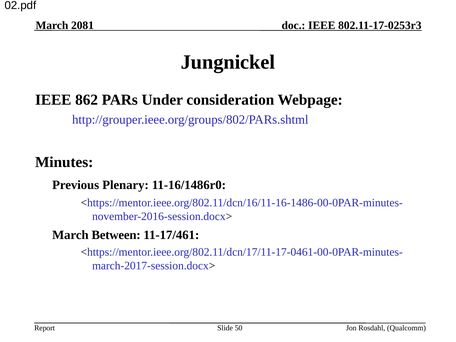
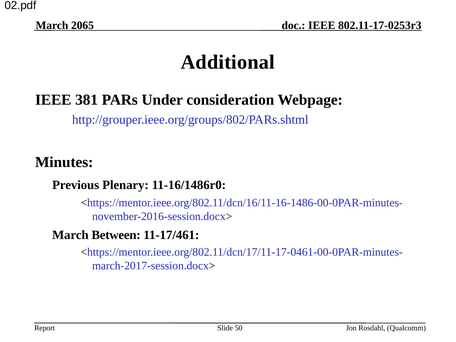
2081: 2081 -> 2065 (82, 25)
Jungnickel: Jungnickel -> Additional (228, 62)
862: 862 -> 381 (87, 100)
